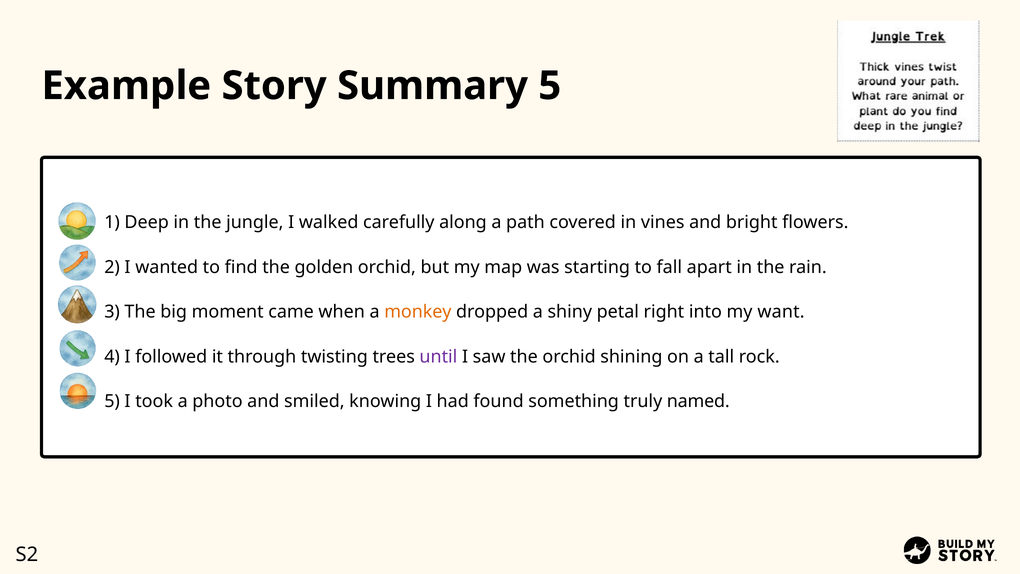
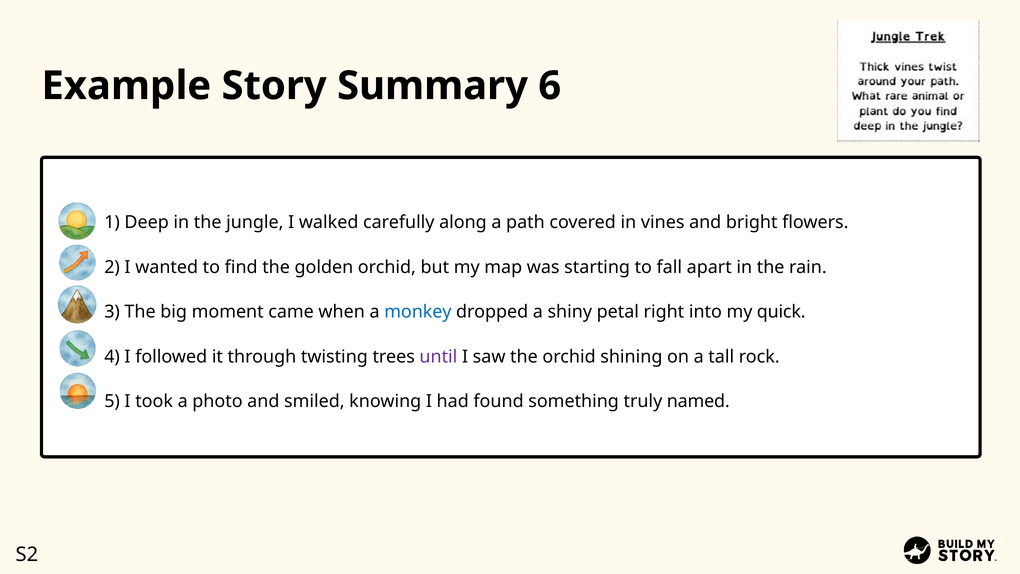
Summary 5: 5 -> 6 (550, 86)
monkey colour: orange -> blue (418, 312)
want: want -> quick (781, 312)
